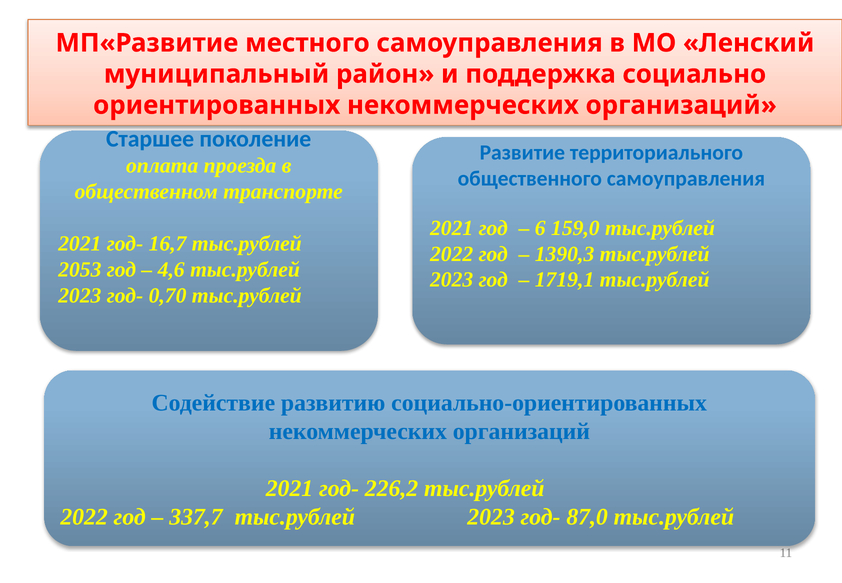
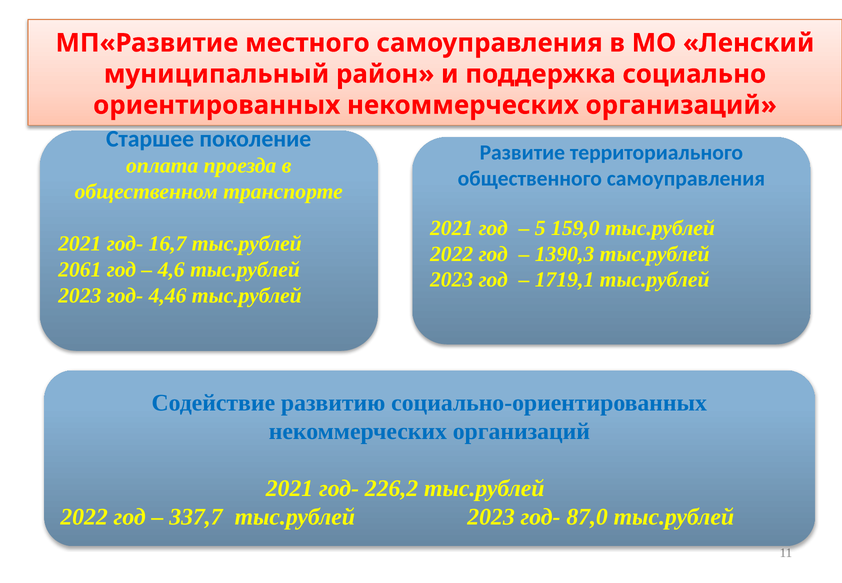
6: 6 -> 5 (540, 228)
2053: 2053 -> 2061 (80, 269)
0,70: 0,70 -> 4,46 (168, 295)
